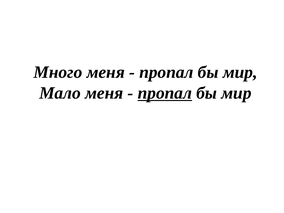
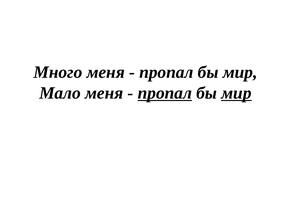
мир underline: none -> present (236, 93)
